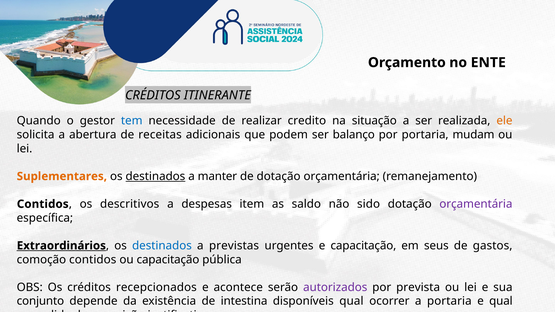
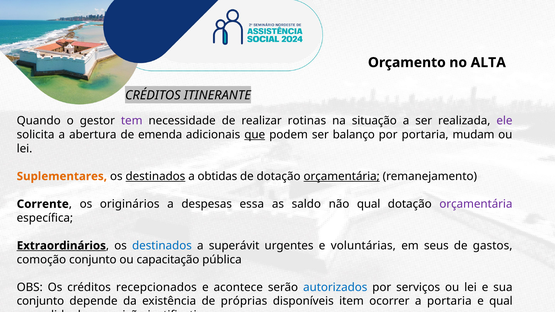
ENTE: ENTE -> ALTA (488, 63)
tem colour: blue -> purple (132, 121)
credito: credito -> rotinas (307, 121)
ele colour: orange -> purple (504, 121)
receitas: receitas -> emenda (160, 135)
que underline: none -> present (255, 135)
manter: manter -> obtidas (217, 176)
orçamentária underline: none -> present (342, 176)
Contidos: Contidos -> Corrente (43, 204)
descritivos: descritivos -> originários (130, 204)
item: item -> essa (252, 204)
não sido: sido -> qual (369, 204)
previstas: previstas -> superávit (234, 246)
e capacitação: capacitação -> voluntárias (363, 246)
comoção contidos: contidos -> conjunto (93, 260)
autorizados colour: purple -> blue (335, 287)
prevista: prevista -> serviços (418, 287)
intestina: intestina -> próprias (244, 301)
disponíveis qual: qual -> item (351, 301)
